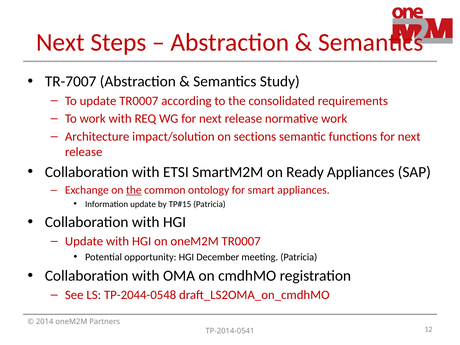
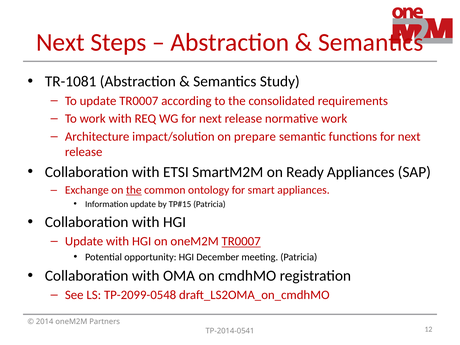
TR-7007: TR-7007 -> TR-1081 (71, 82)
sections: sections -> prepare (255, 137)
TR0007 underline: none -> present (241, 241)
TP-2044-0548: TP-2044-0548 -> TP-2099-0548 (140, 295)
